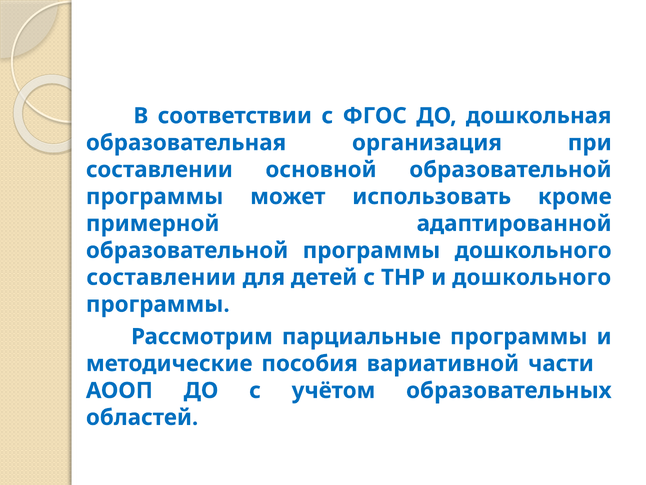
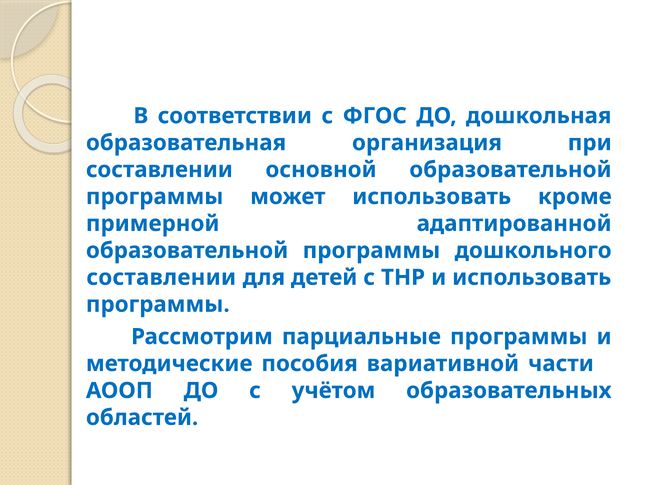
и дошкольного: дошкольного -> использовать (532, 277)
